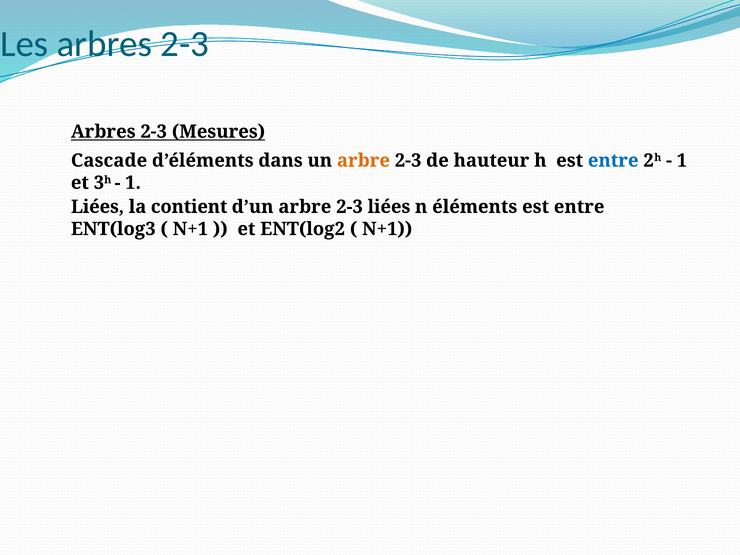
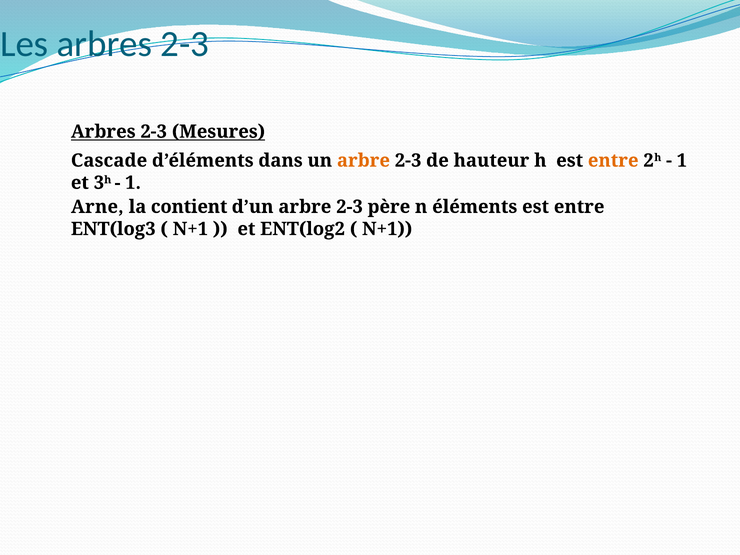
entre colour: blue -> orange (613, 161)
Liées: Liées -> Arne (97, 207)
2-3 liées: liées -> père (389, 207)
